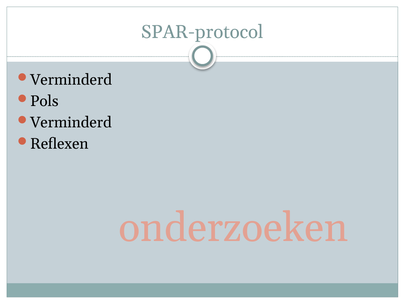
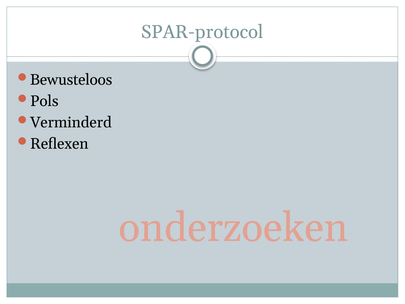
Verminderd: Verminderd -> Bewusteloos (71, 80)
